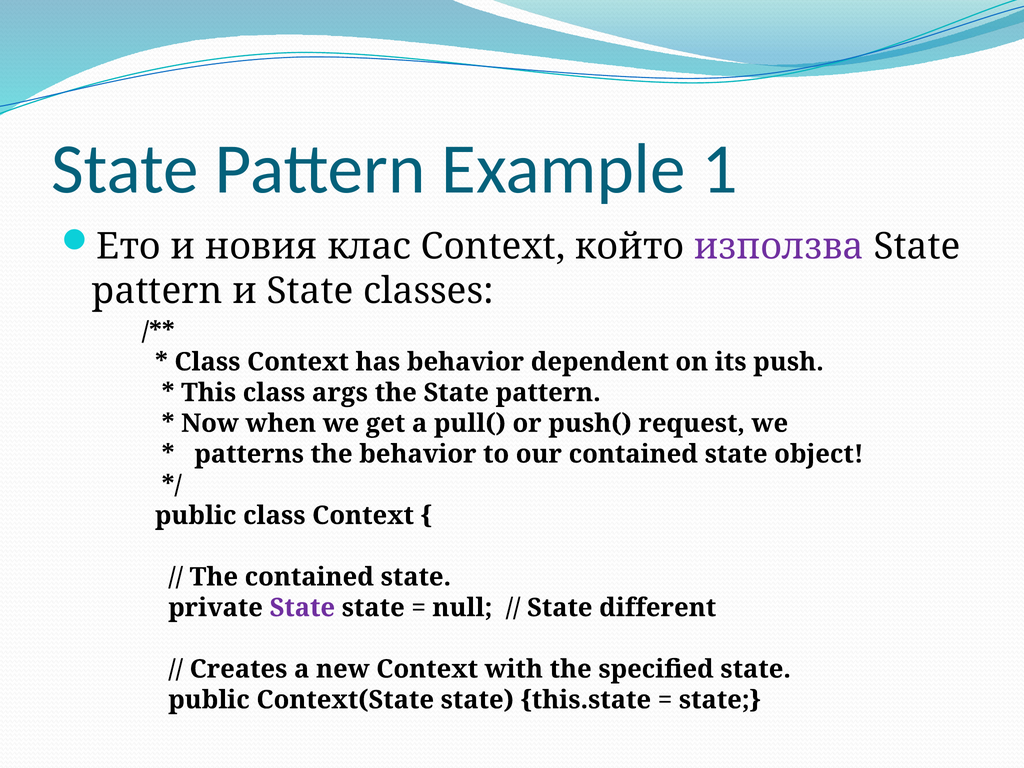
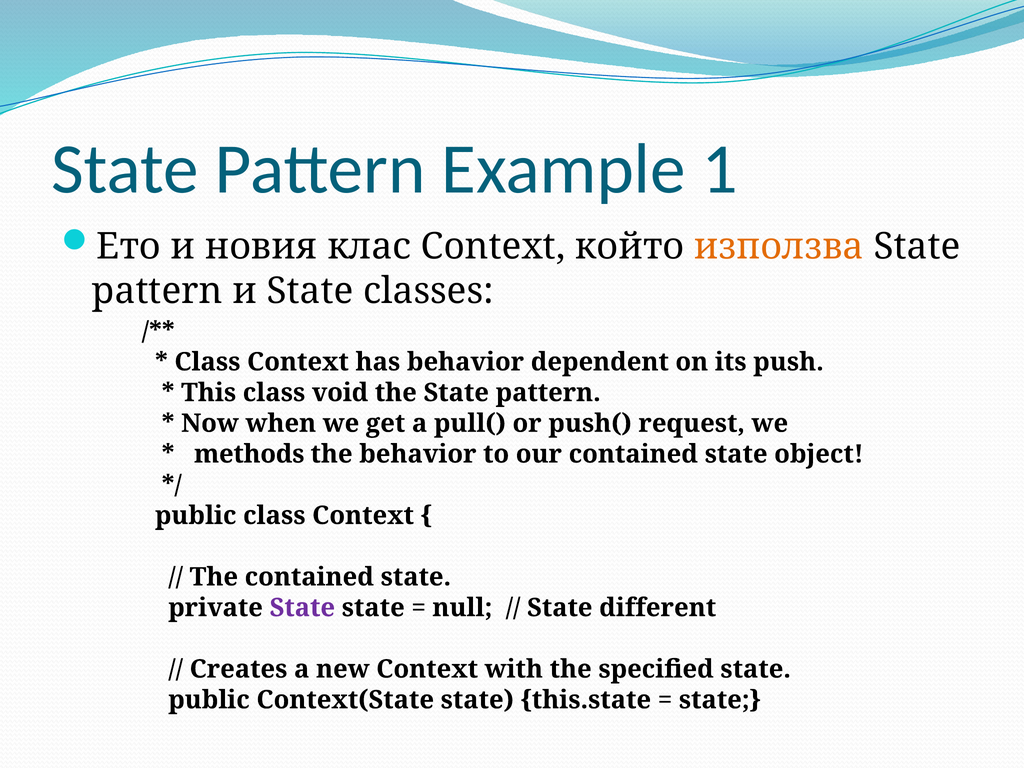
използва colour: purple -> orange (779, 247)
args: args -> void (340, 393)
patterns: patterns -> methods (249, 454)
